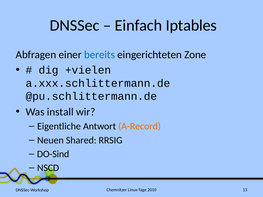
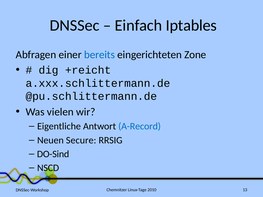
+vielen: +vielen -> +reicht (88, 70)
install: install -> vielen (60, 112)
A-Record colour: orange -> blue (140, 126)
Shared: Shared -> Secure (81, 140)
